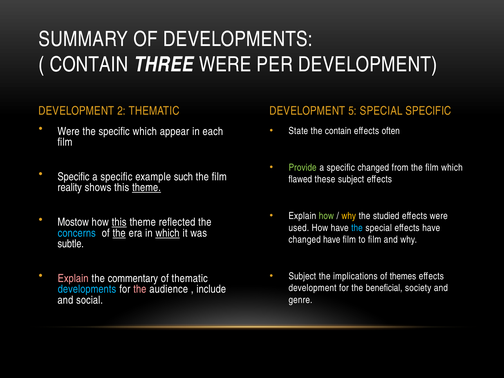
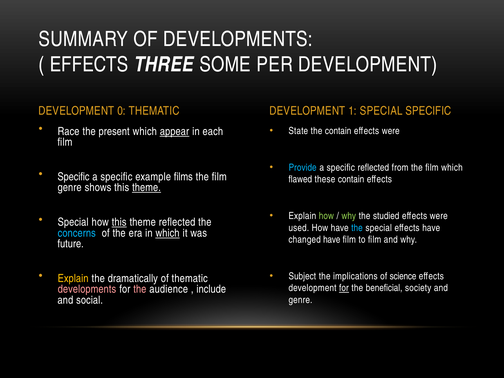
CONTAIN: CONTAIN -> EFFECTS (89, 64)
THREE WERE: WERE -> SOME (225, 64)
2: 2 -> 0 (122, 111)
5: 5 -> 1 (353, 111)
Were: Were -> Race (69, 131)
the specific: specific -> present (114, 131)
appear underline: none -> present (174, 131)
often: often -> were (391, 131)
Provide colour: light green -> light blue (303, 168)
specific changed: changed -> reflected (373, 168)
such: such -> films (183, 177)
these subject: subject -> contain (351, 179)
reality: reality -> genre (70, 188)
why colour: yellow -> light green (349, 216)
Mostow: Mostow -> Special (73, 222)
the underline: present -> none (119, 233)
subtle: subtle -> future (71, 244)
Explain colour: pink -> yellow (73, 279)
commentary: commentary -> dramatically (133, 279)
themes: themes -> science (403, 276)
for underline: none -> present (344, 288)
developments colour: light blue -> pink (87, 289)
